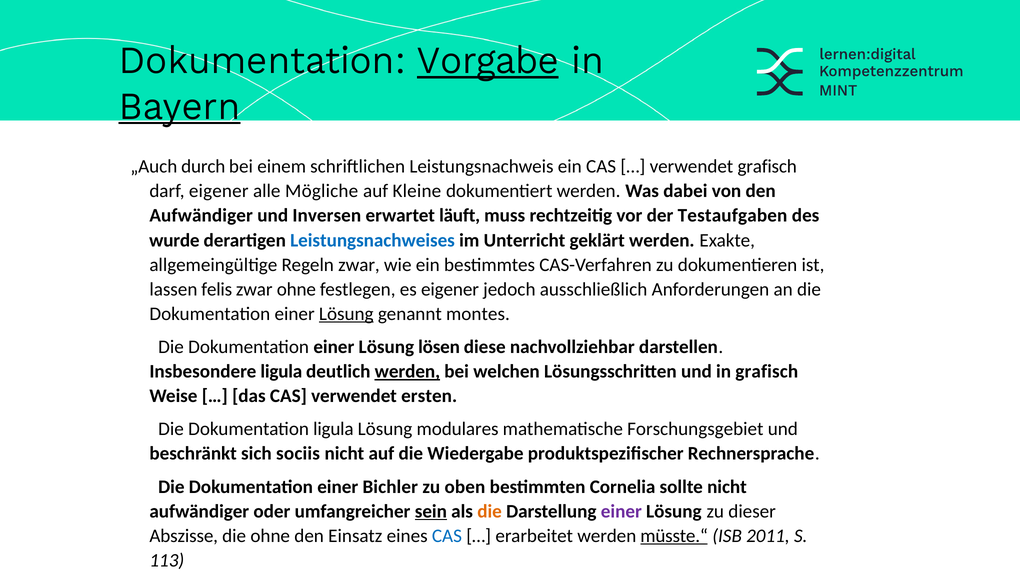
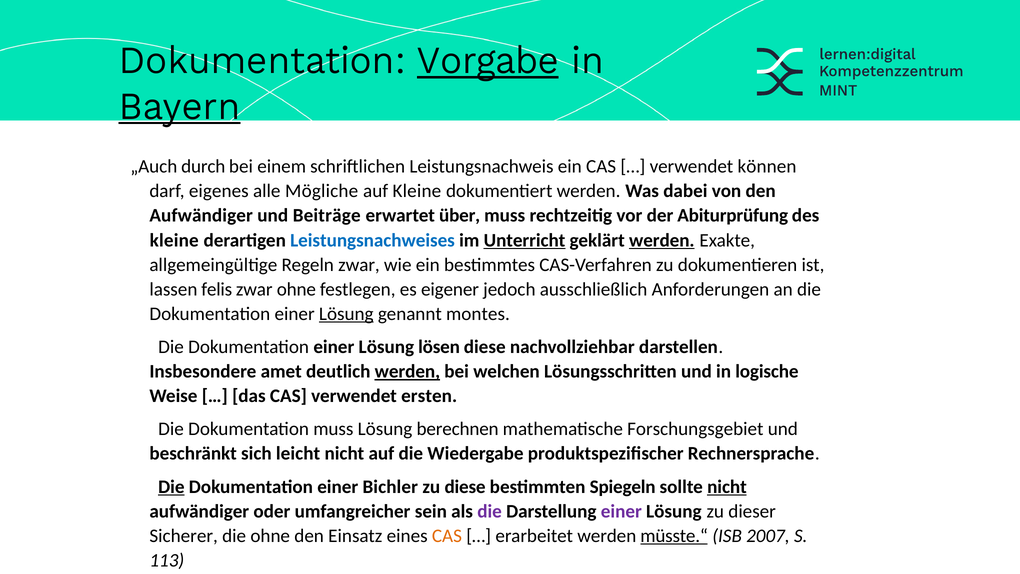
verwendet grafisch: grafisch -> können (767, 166)
darf eigener: eigener -> eigenes (219, 191)
Inversen: Inversen -> Beiträge (327, 216)
läuft: läuft -> über (460, 216)
Testaufgaben: Testaufgaben -> Abiturprüfung (733, 216)
wurde: wurde -> kleine (174, 240)
Unterricht underline: none -> present (525, 240)
werden underline: none -> present (662, 240)
Insbesondere ligula: ligula -> amet (281, 371)
in grafisch: grafisch -> logische (767, 371)
Dokumentation ligula: ligula -> muss (333, 429)
modulares: modulares -> berechnen (458, 429)
sociis: sociis -> leicht (298, 453)
Die underline: none -> present (171, 487)
zu oben: oben -> diese (465, 487)
Cornelia: Cornelia -> Spiegeln (623, 487)
nicht underline: none -> present (727, 487)
sein underline: present -> none (431, 511)
die colour: orange -> purple (490, 511)
Abszisse: Abszisse -> Sicherer (184, 536)
CAS colour: blue -> orange (447, 536)
2011: 2011 -> 2007 (768, 536)
